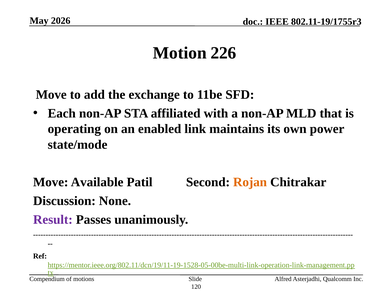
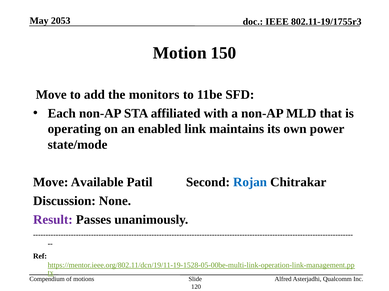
2026: 2026 -> 2053 (61, 21)
226: 226 -> 150 (224, 53)
exchange: exchange -> monitors (154, 95)
Rojan colour: orange -> blue (250, 182)
